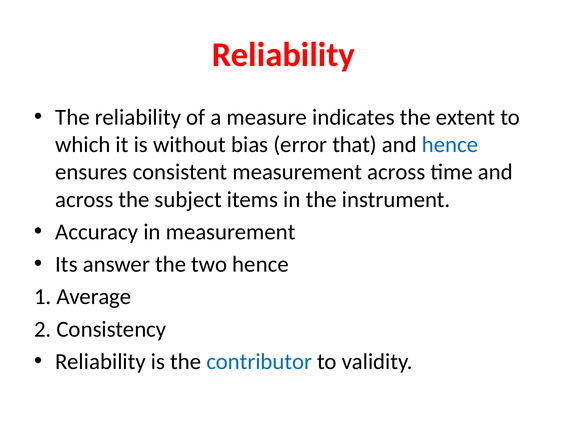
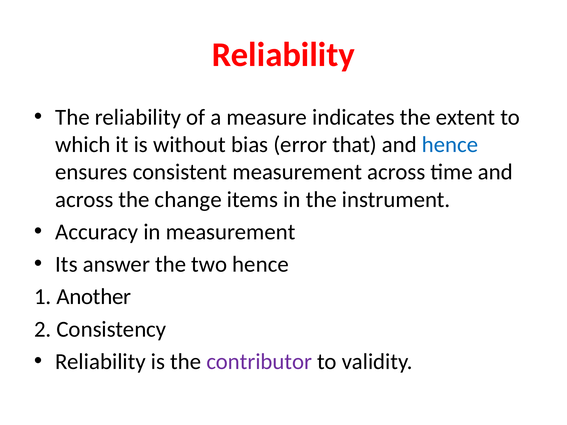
subject: subject -> change (188, 200)
Average: Average -> Another (94, 297)
contributor colour: blue -> purple (259, 362)
